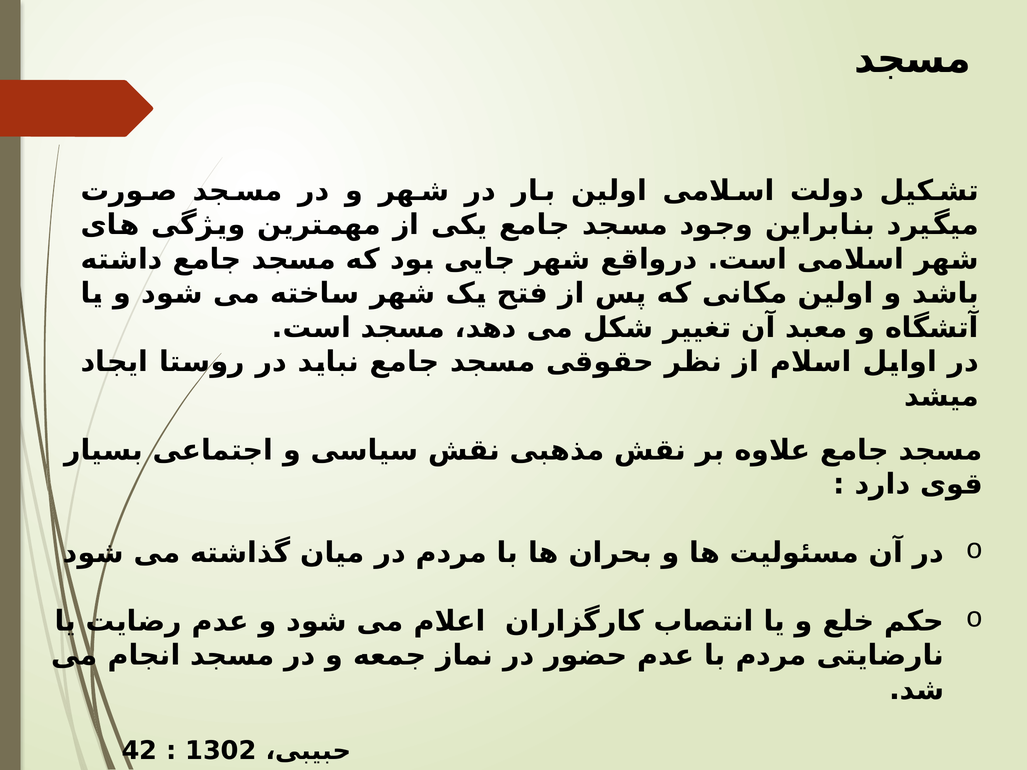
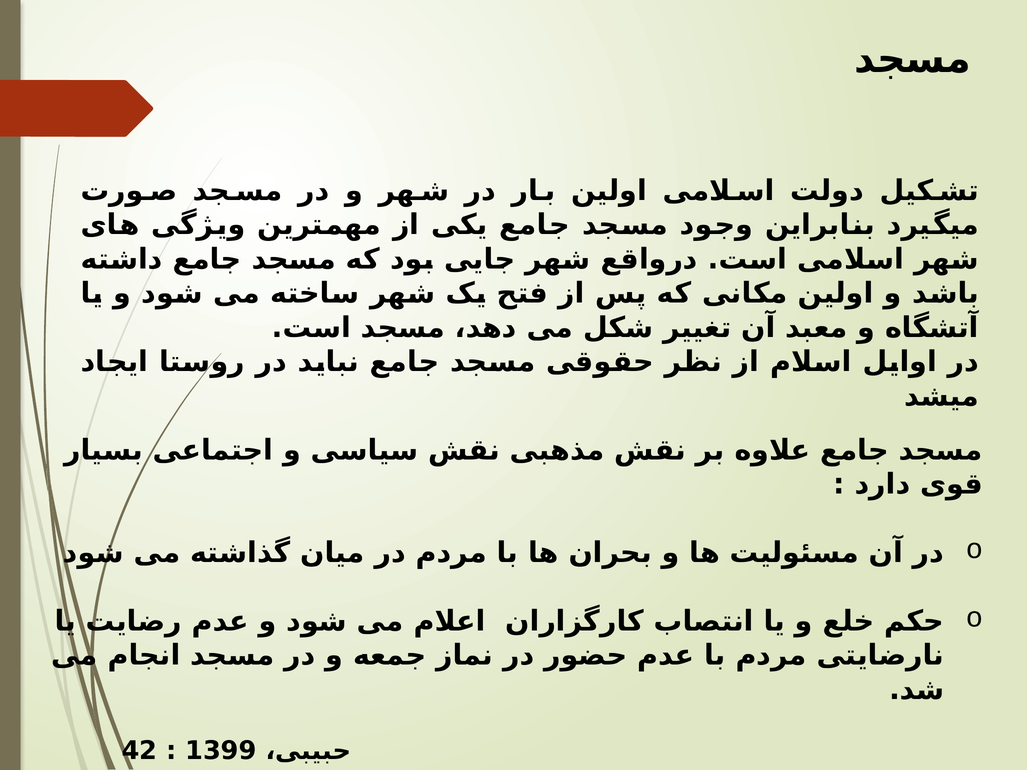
1302: 1302 -> 1399 (221, 751)
